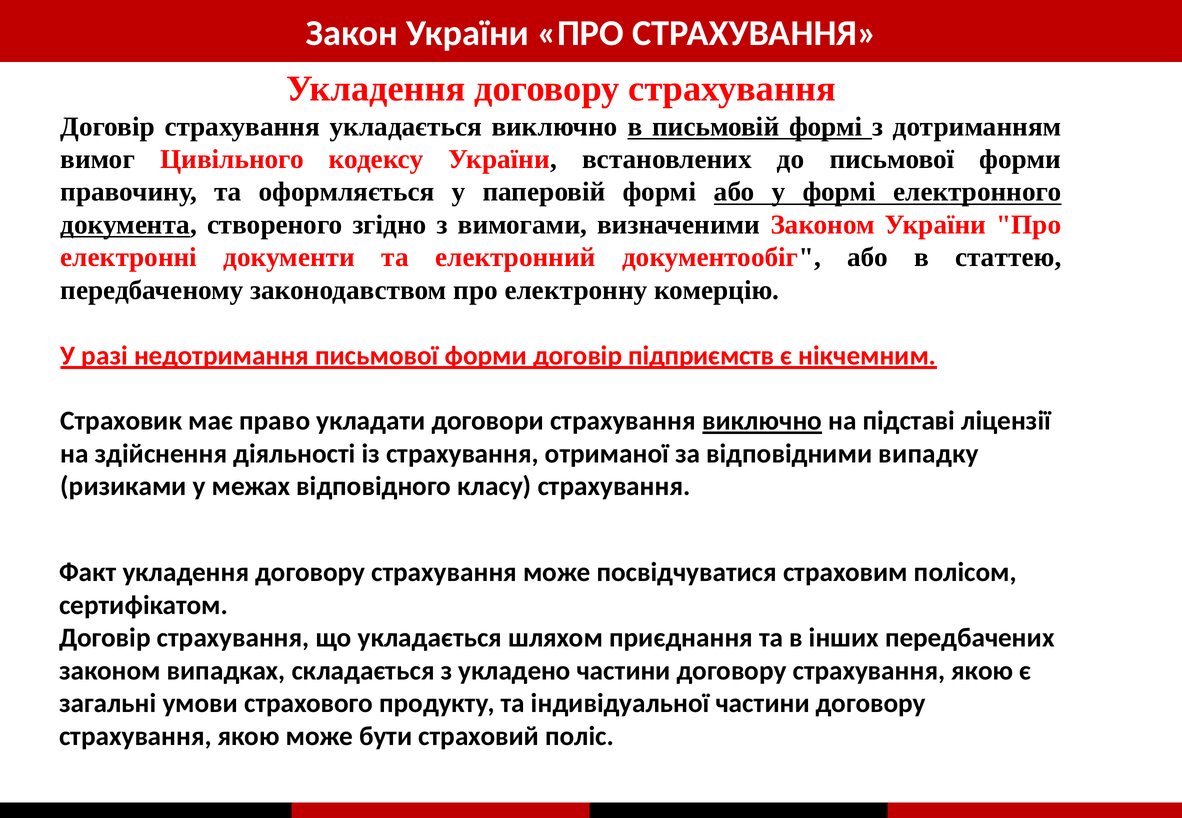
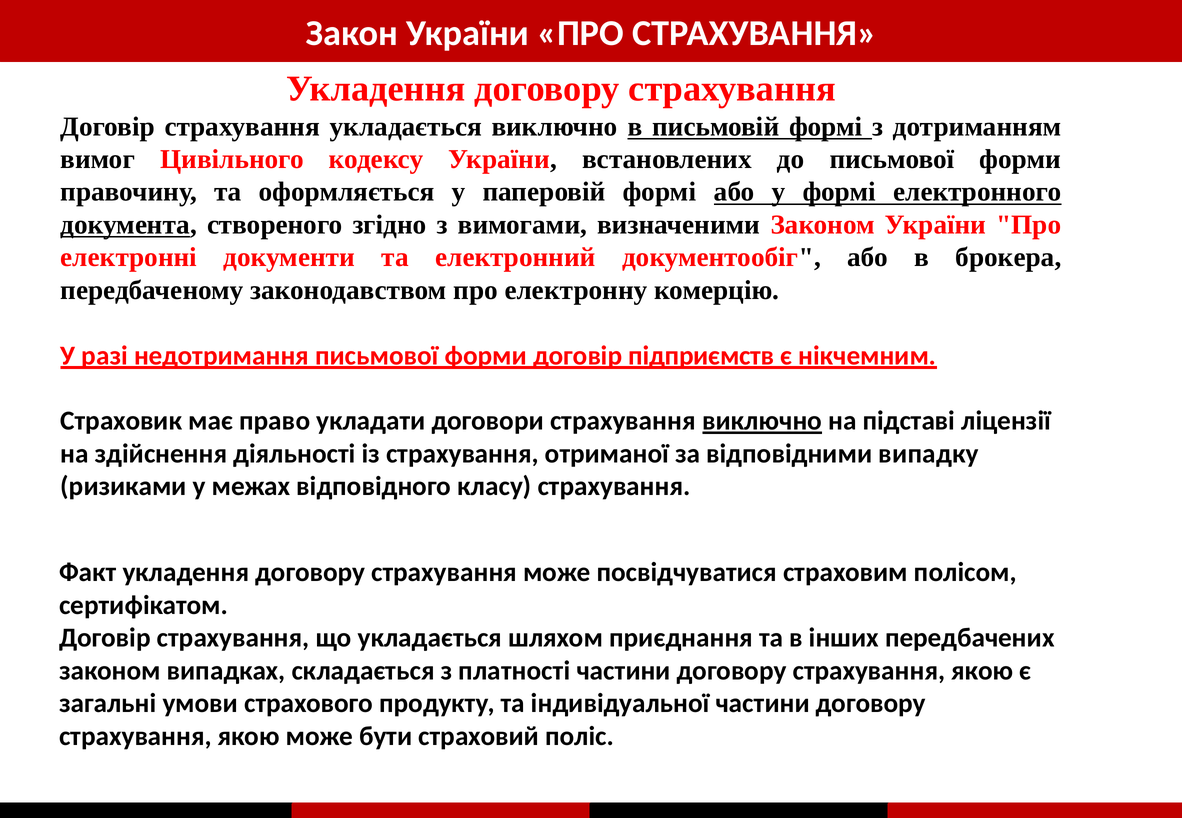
статтею: статтею -> брокера (1008, 257)
укладено: укладено -> платності (514, 671)
